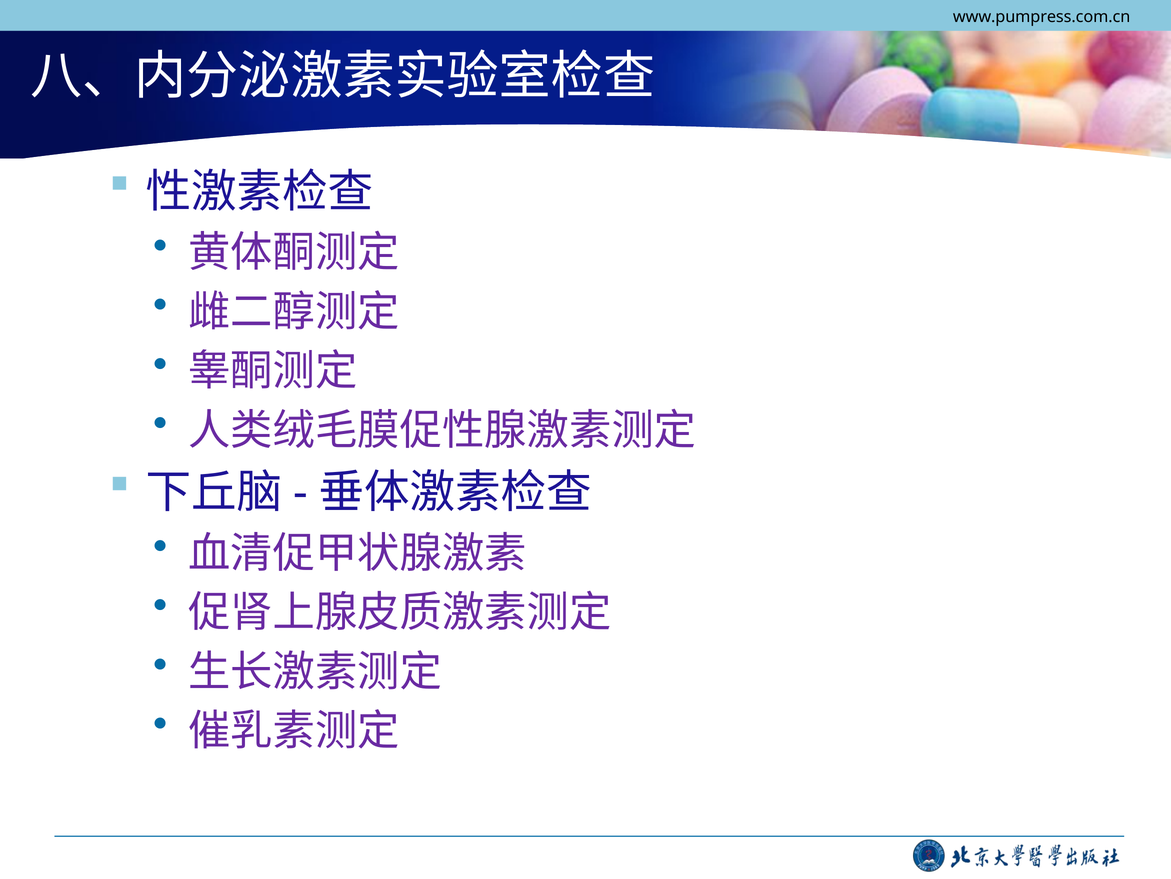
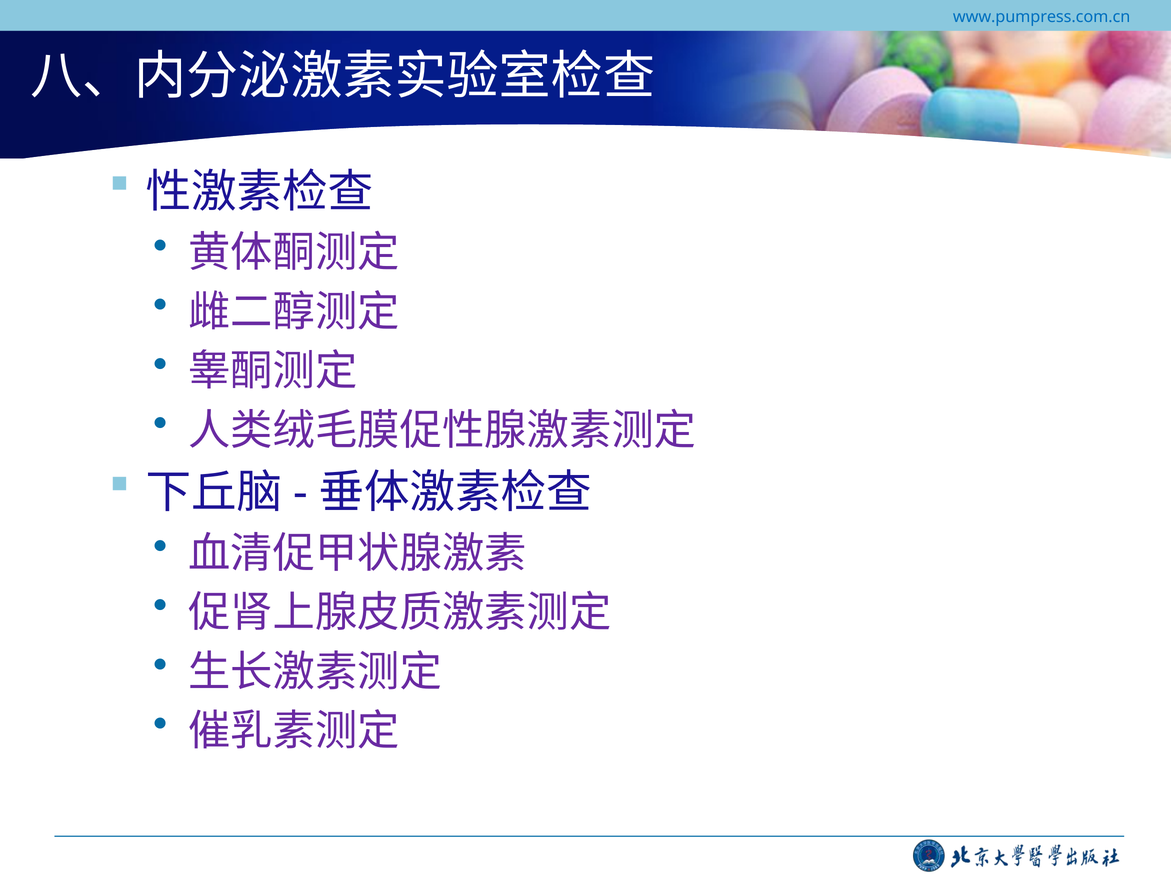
www.pumpress.com.cn colour: black -> blue (1042, 17)
